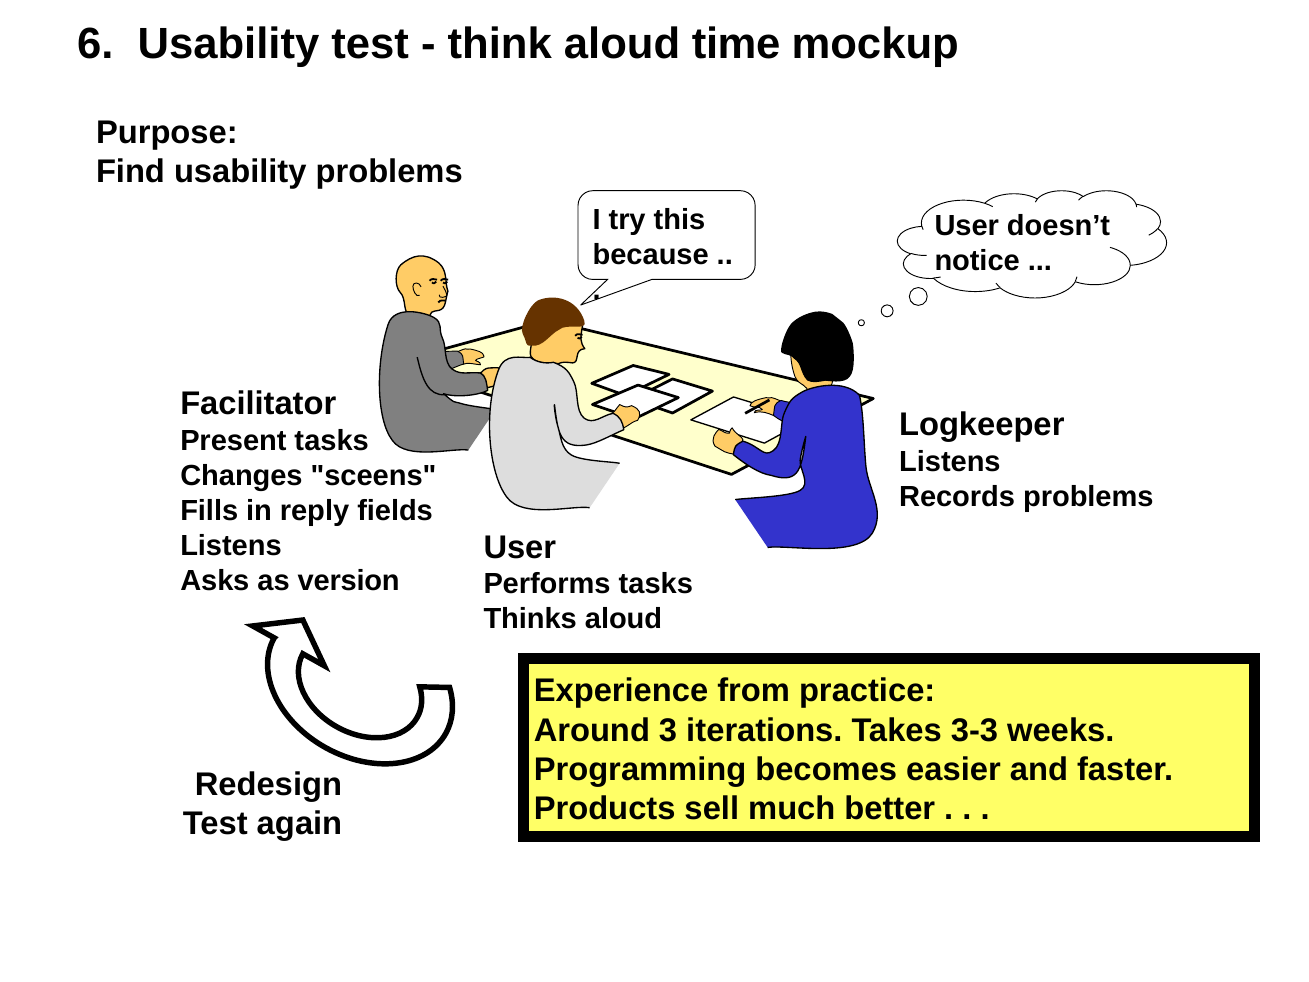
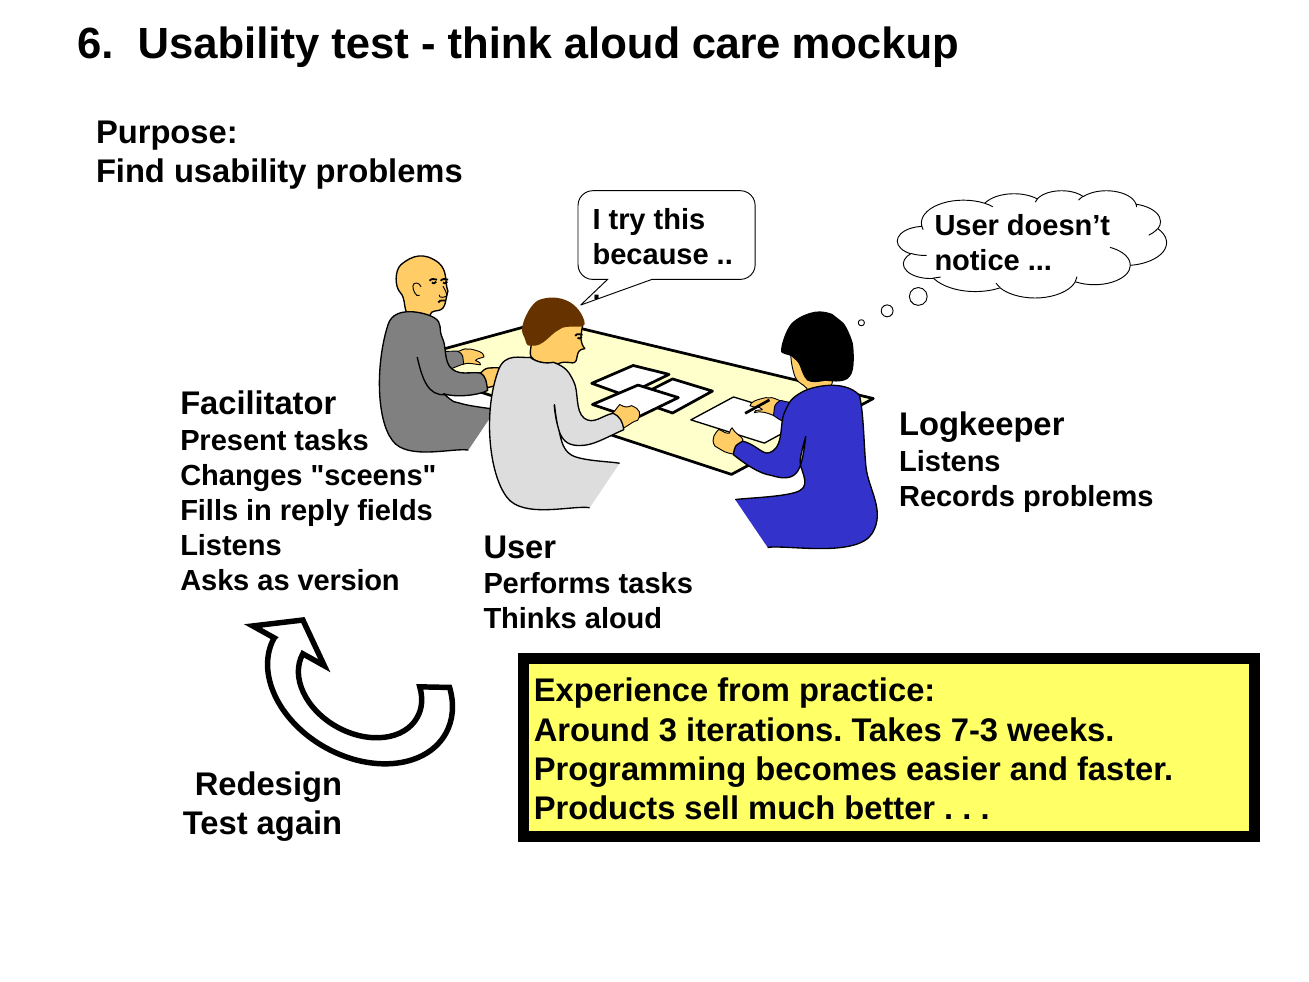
time: time -> care (736, 44)
3-3: 3-3 -> 7-3 (975, 730)
